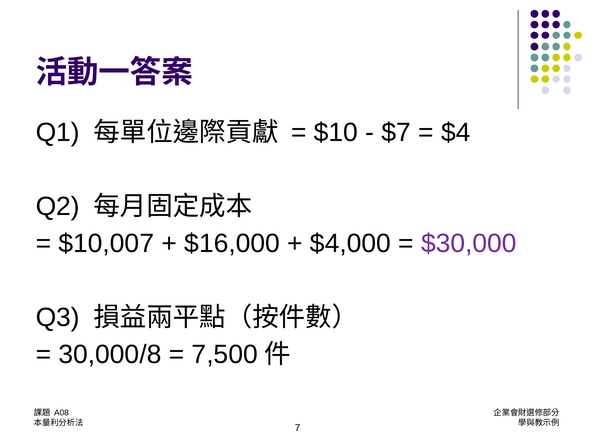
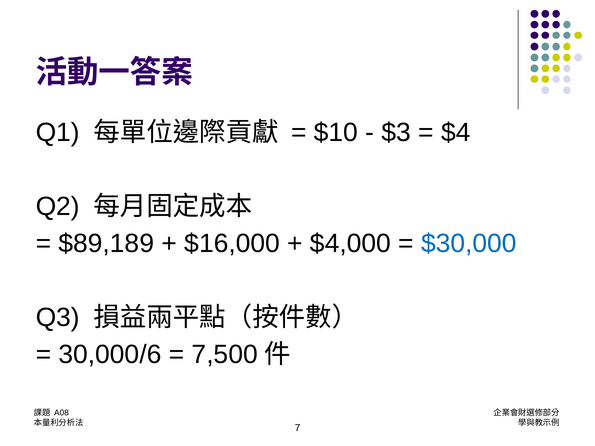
$7: $7 -> $3 (396, 133)
$10,007: $10,007 -> $89,189 (106, 244)
$30,000 colour: purple -> blue (469, 244)
30,000/8: 30,000/8 -> 30,000/6 (110, 355)
